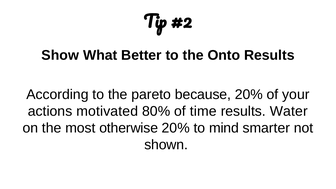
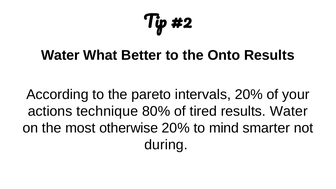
Show: Show -> Water (60, 55)
because: because -> intervals (203, 94)
motivated: motivated -> technique (107, 111)
time: time -> tired (203, 111)
shown: shown -> during (166, 145)
